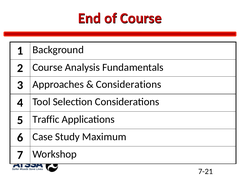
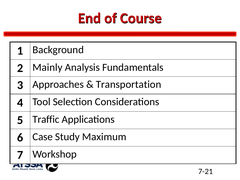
2 Course: Course -> Mainly (47, 67)
Considerations: Considerations -> Transportation (129, 84)
